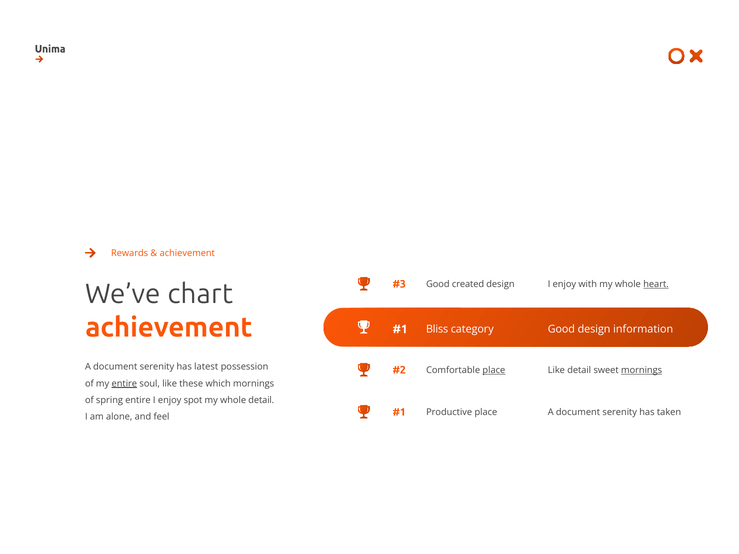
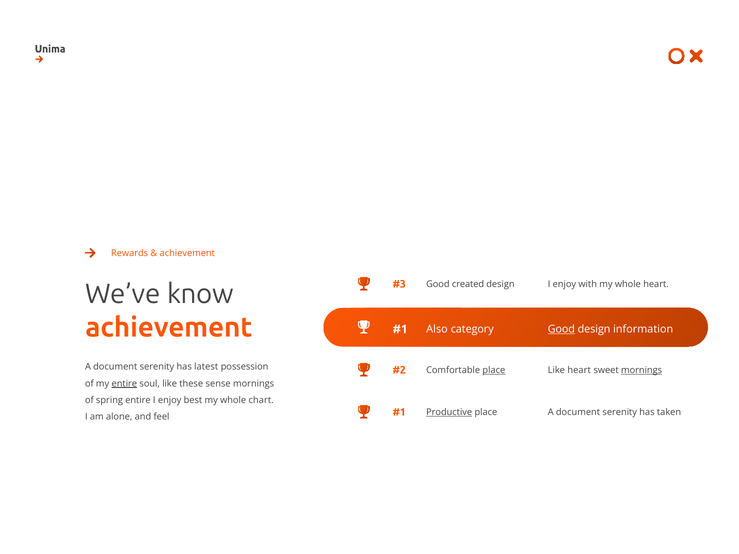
heart underline: present -> none (656, 284)
chart: chart -> know (201, 294)
Bliss: Bliss -> Also (437, 329)
Good underline: none -> present (561, 329)
Like detail: detail -> heart (579, 370)
which: which -> sense (218, 384)
spot: spot -> best (193, 400)
whole detail: detail -> chart (261, 400)
Productive underline: none -> present (449, 413)
